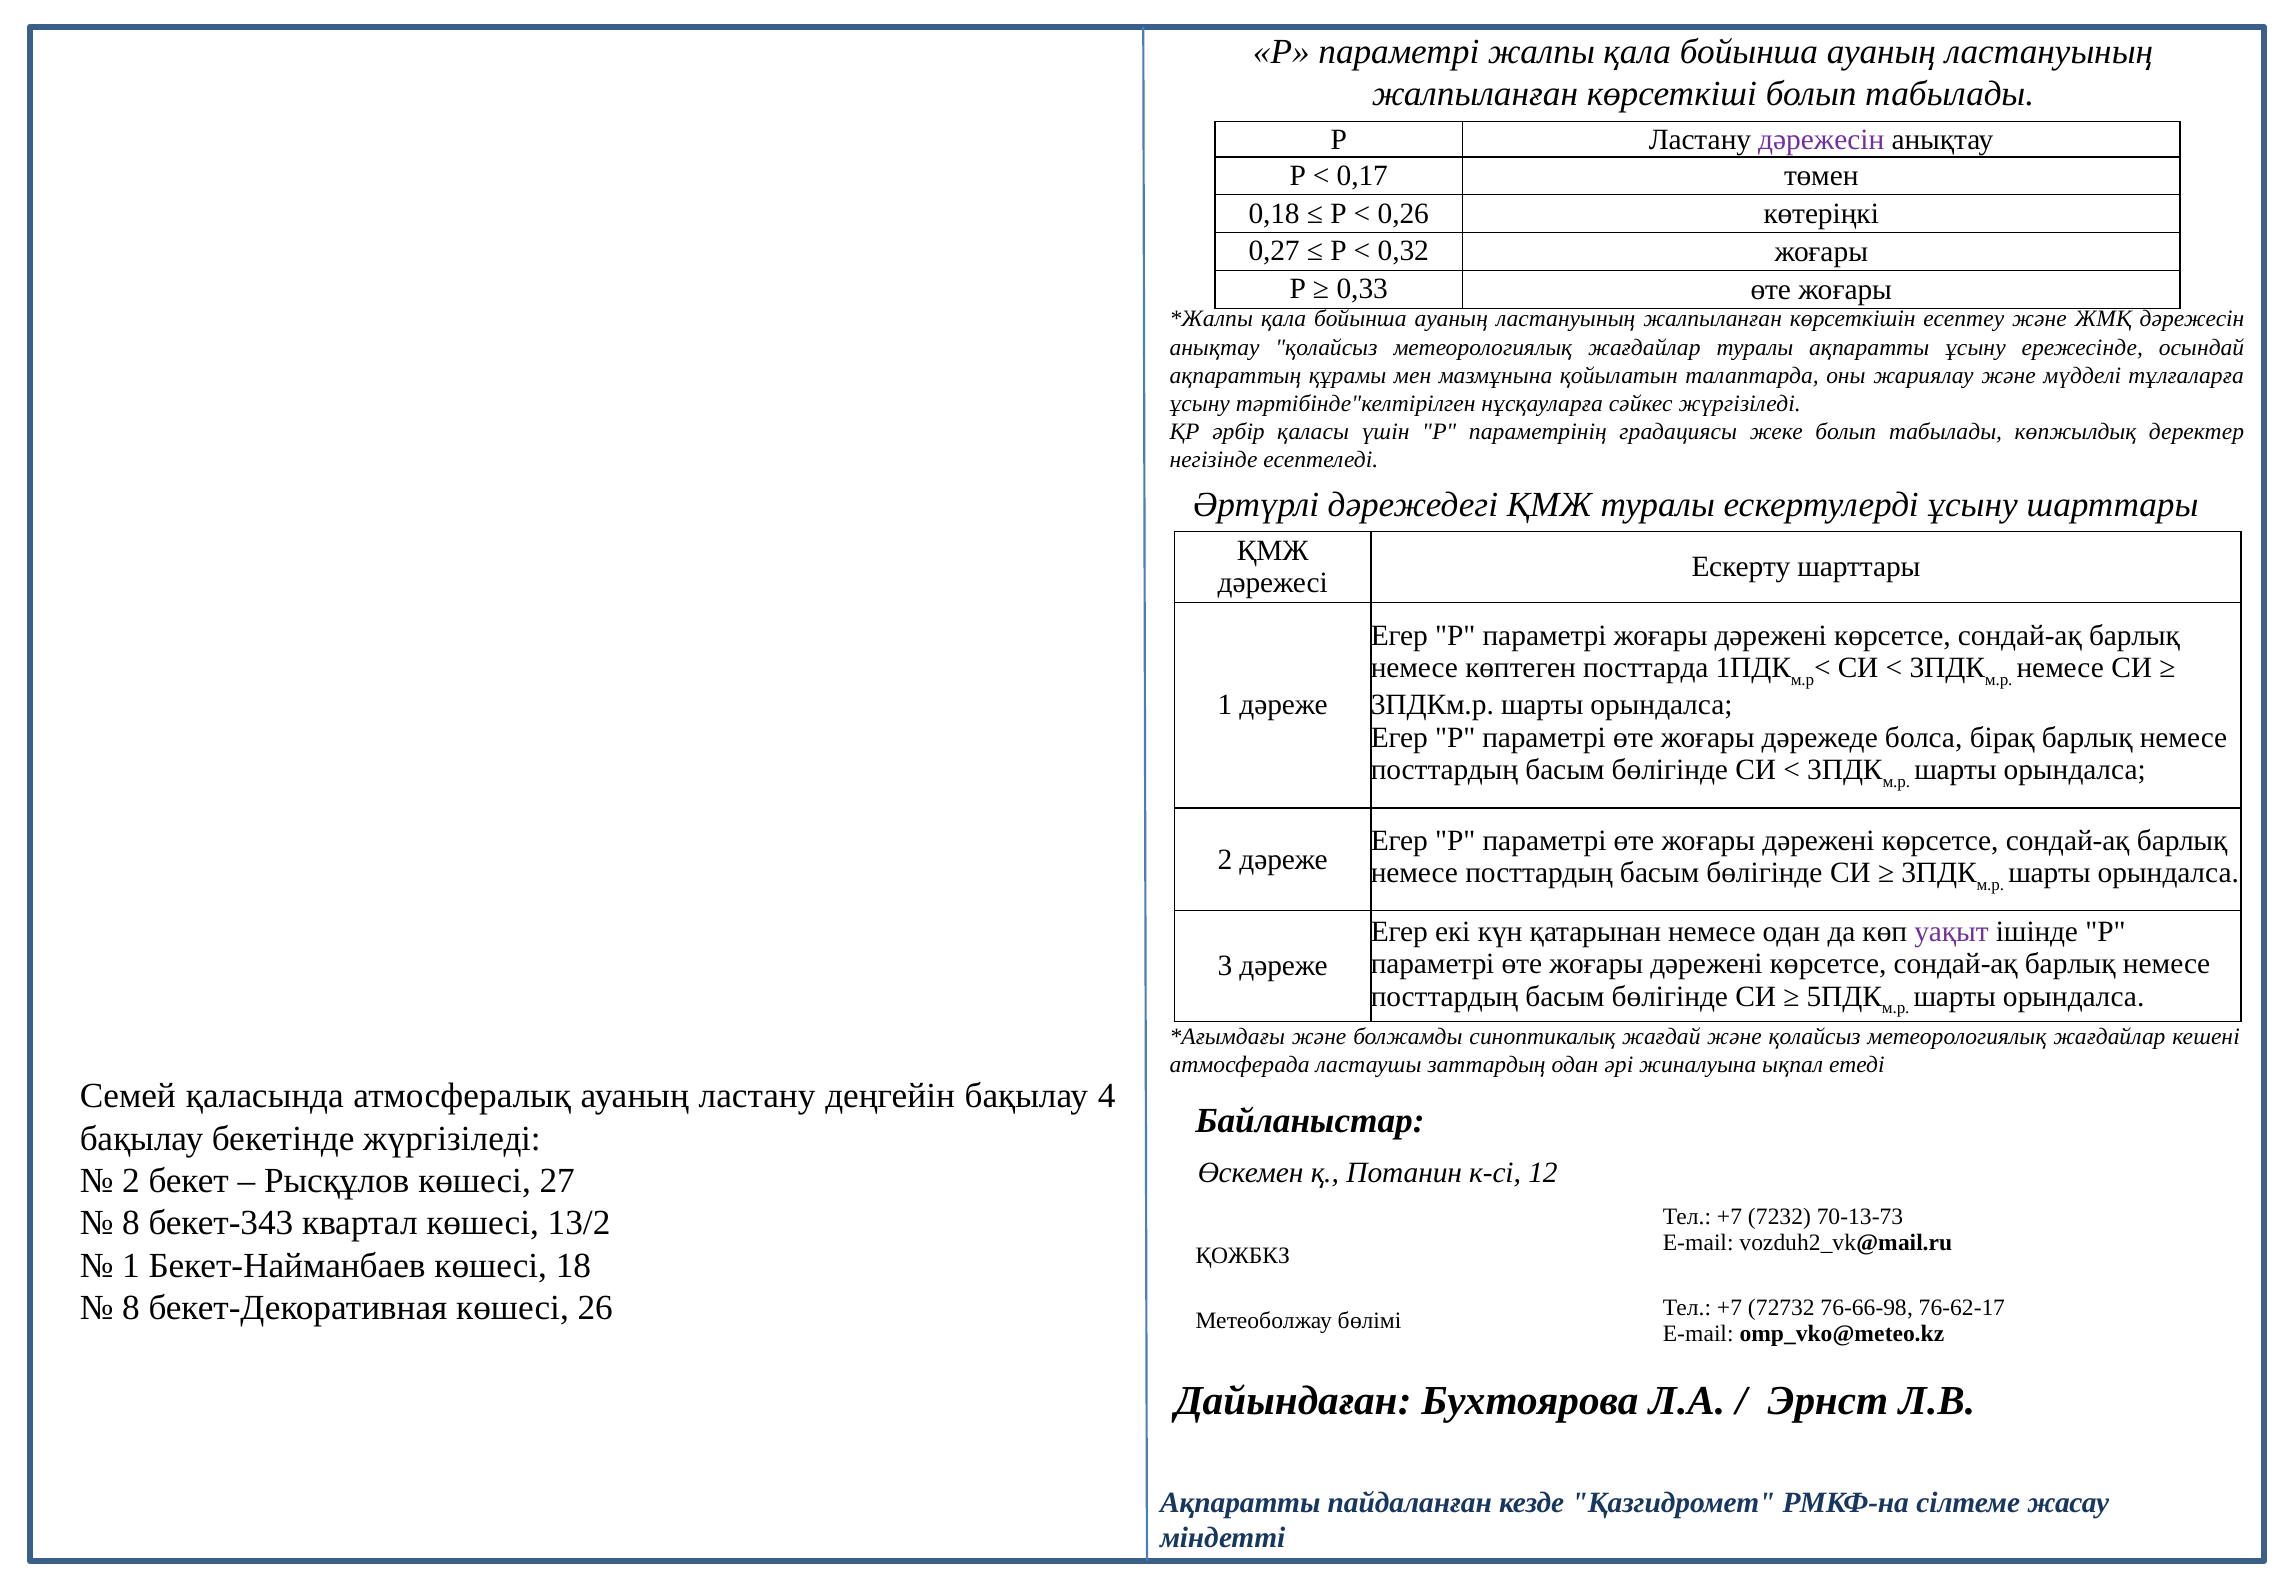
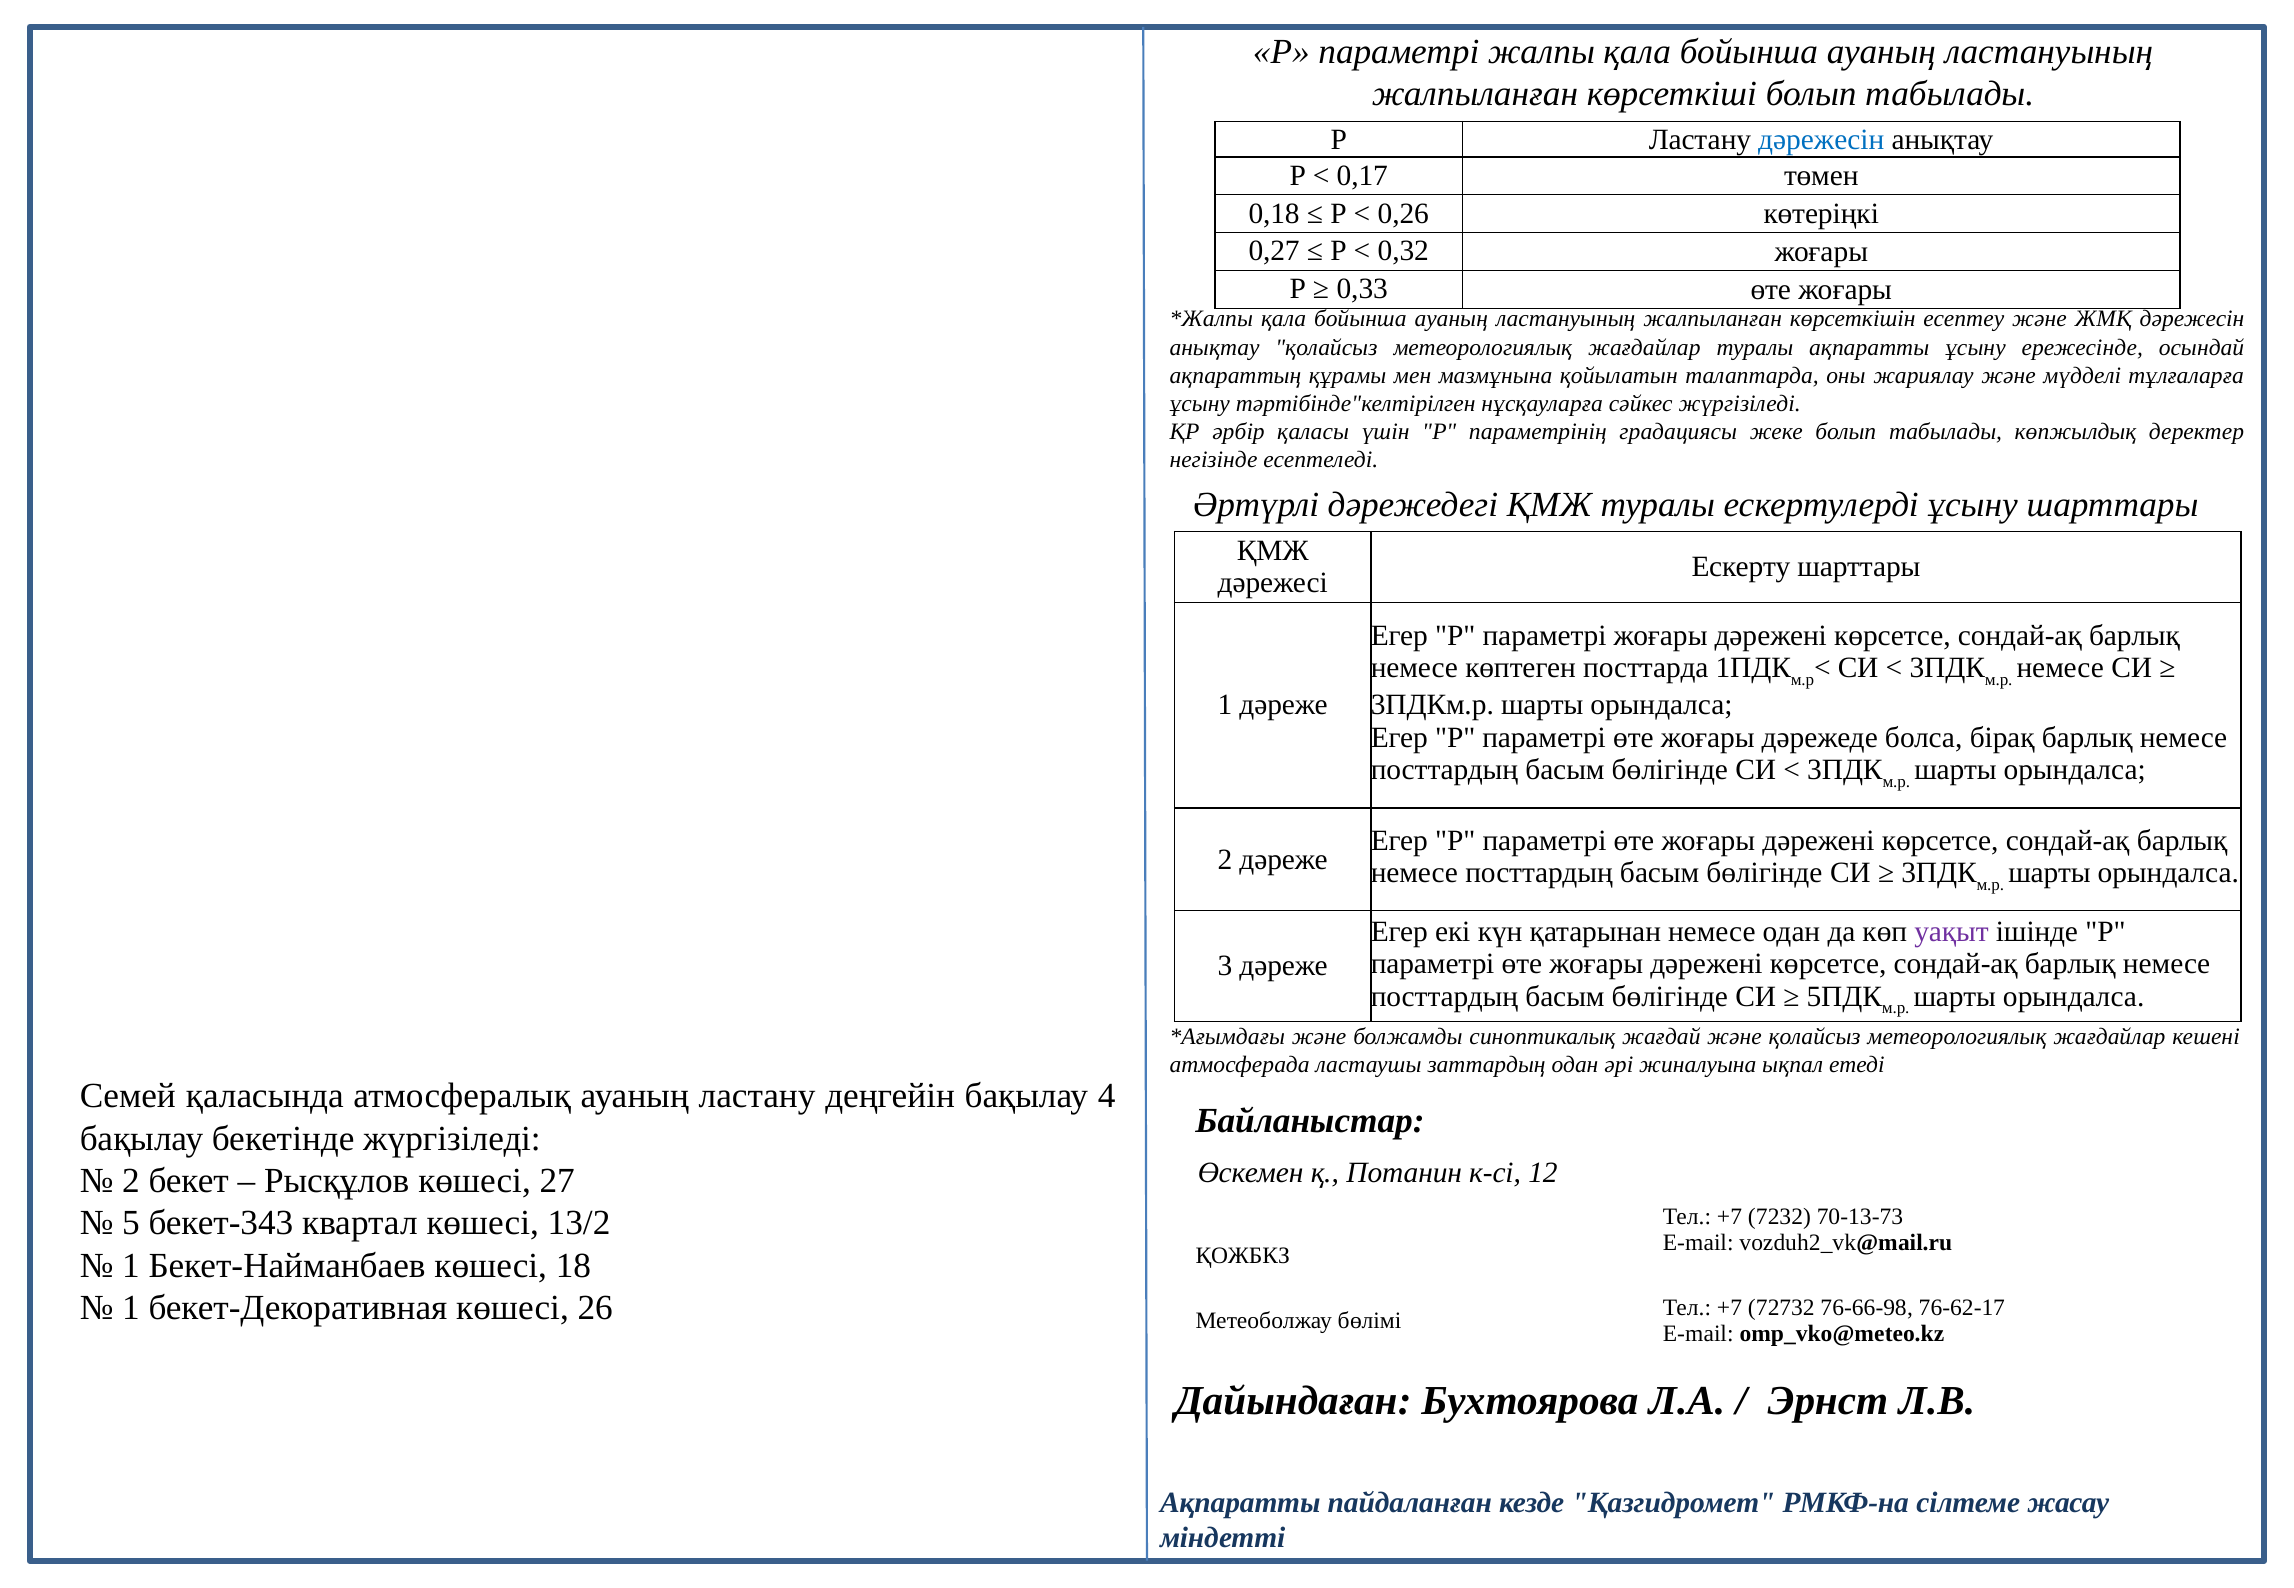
дәрежесін colour: purple -> blue (1821, 139)
8: 8 -> 5 (131, 1223)
8: 8 -> 1 (131, 1308)
